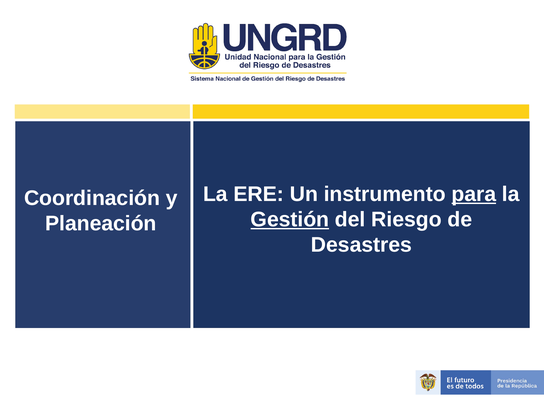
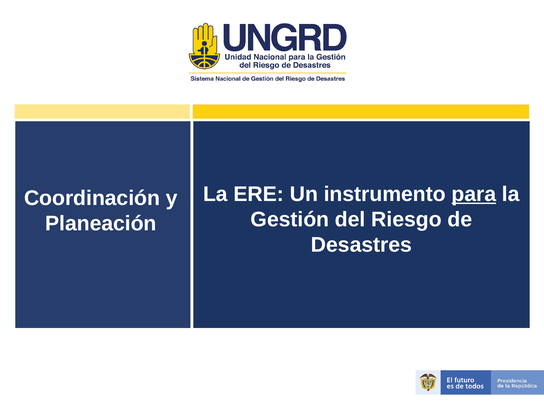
Gestión underline: present -> none (290, 220)
